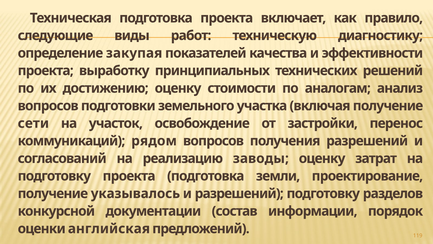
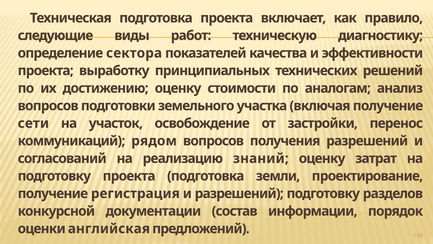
закупая: закупая -> сектора (134, 53)
заводы: заводы -> знаний (261, 158)
указывалось: указывалось -> регистрация (135, 193)
